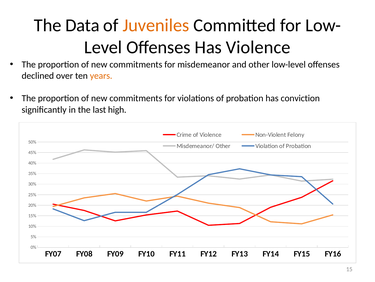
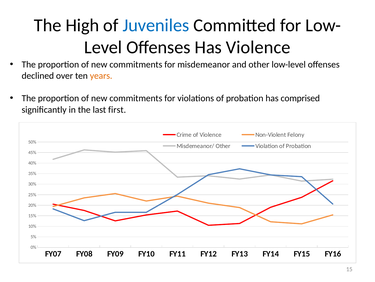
Data: Data -> High (82, 25)
Juveniles colour: orange -> blue (156, 25)
conviction: conviction -> comprised (300, 98)
high: high -> first (117, 109)
